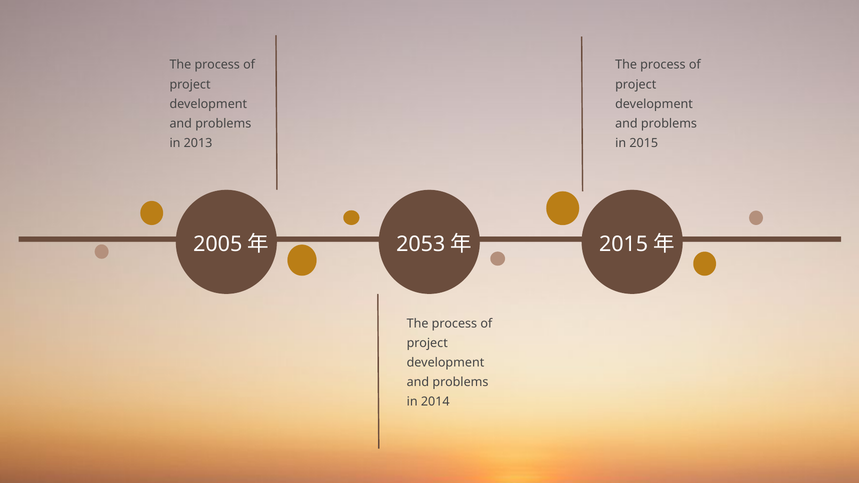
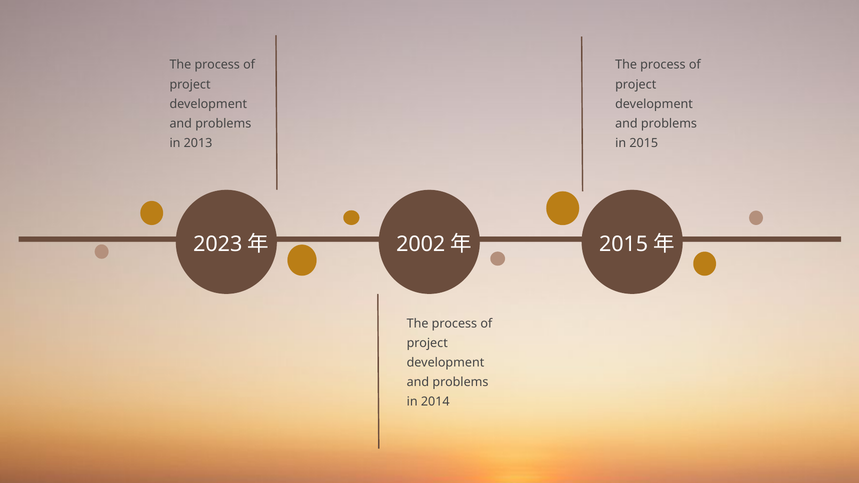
2005: 2005 -> 2023 (218, 244)
2053: 2053 -> 2002 (421, 244)
